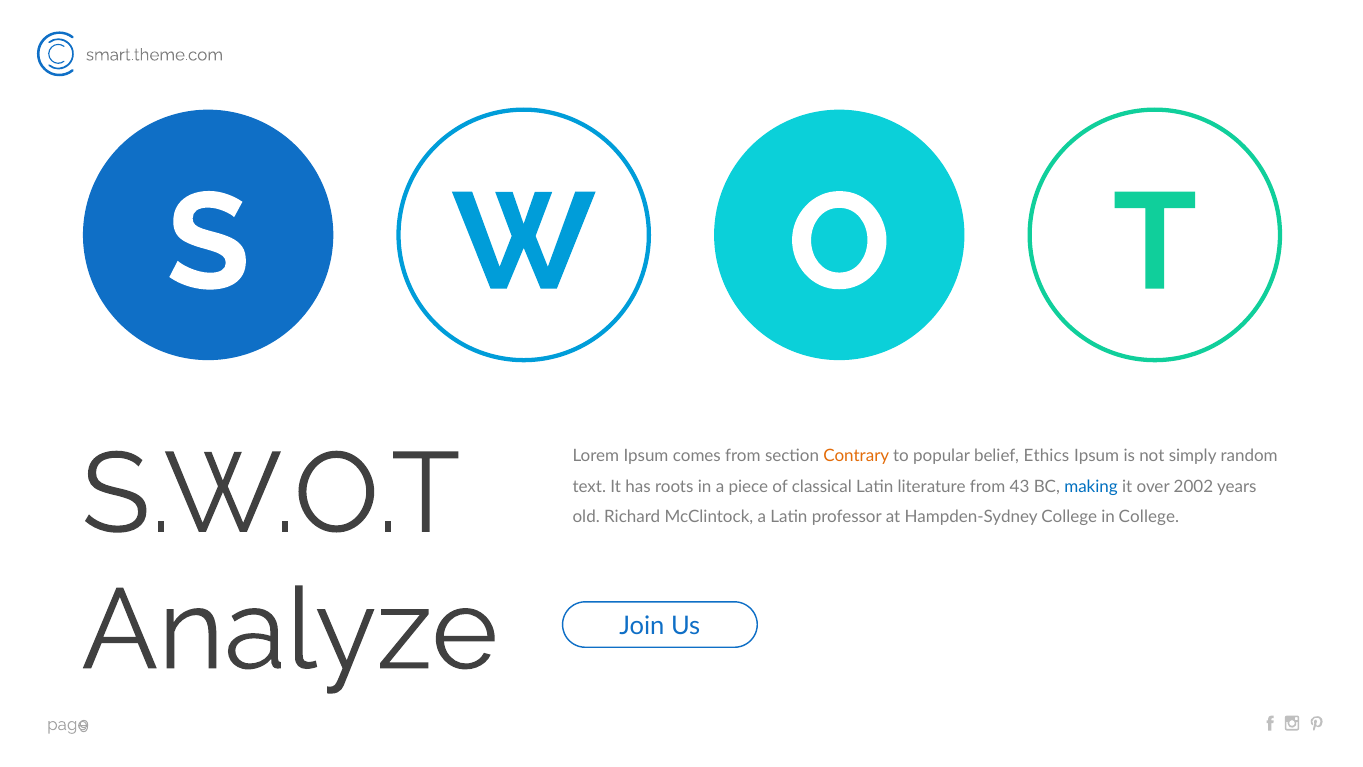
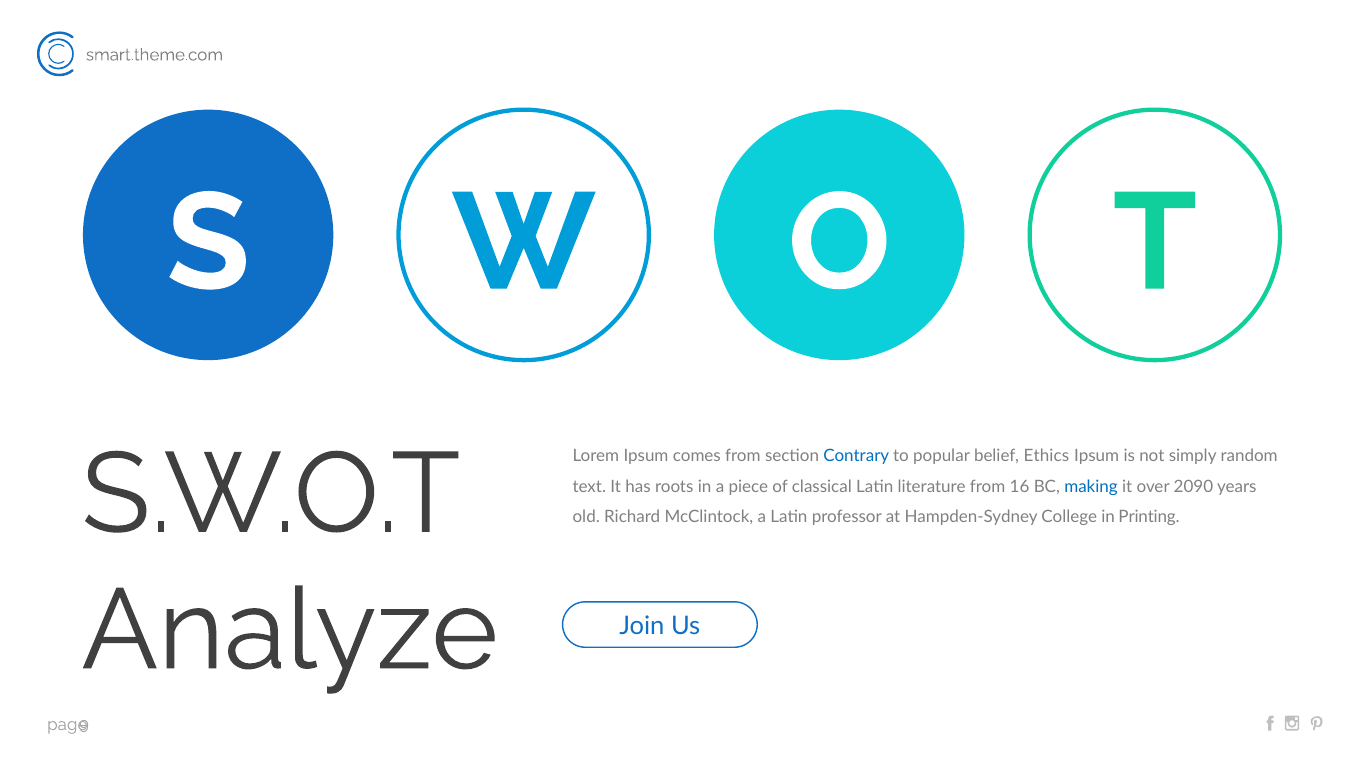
Contrary colour: orange -> blue (856, 456)
43: 43 -> 16 (1020, 486)
2002: 2002 -> 2090 (1193, 486)
in College: College -> Printing (1149, 517)
